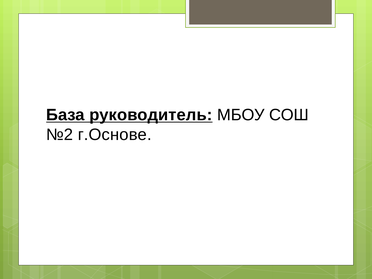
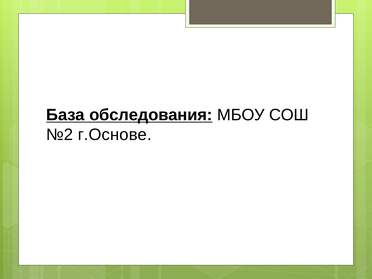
руководитель: руководитель -> обследования (151, 115)
